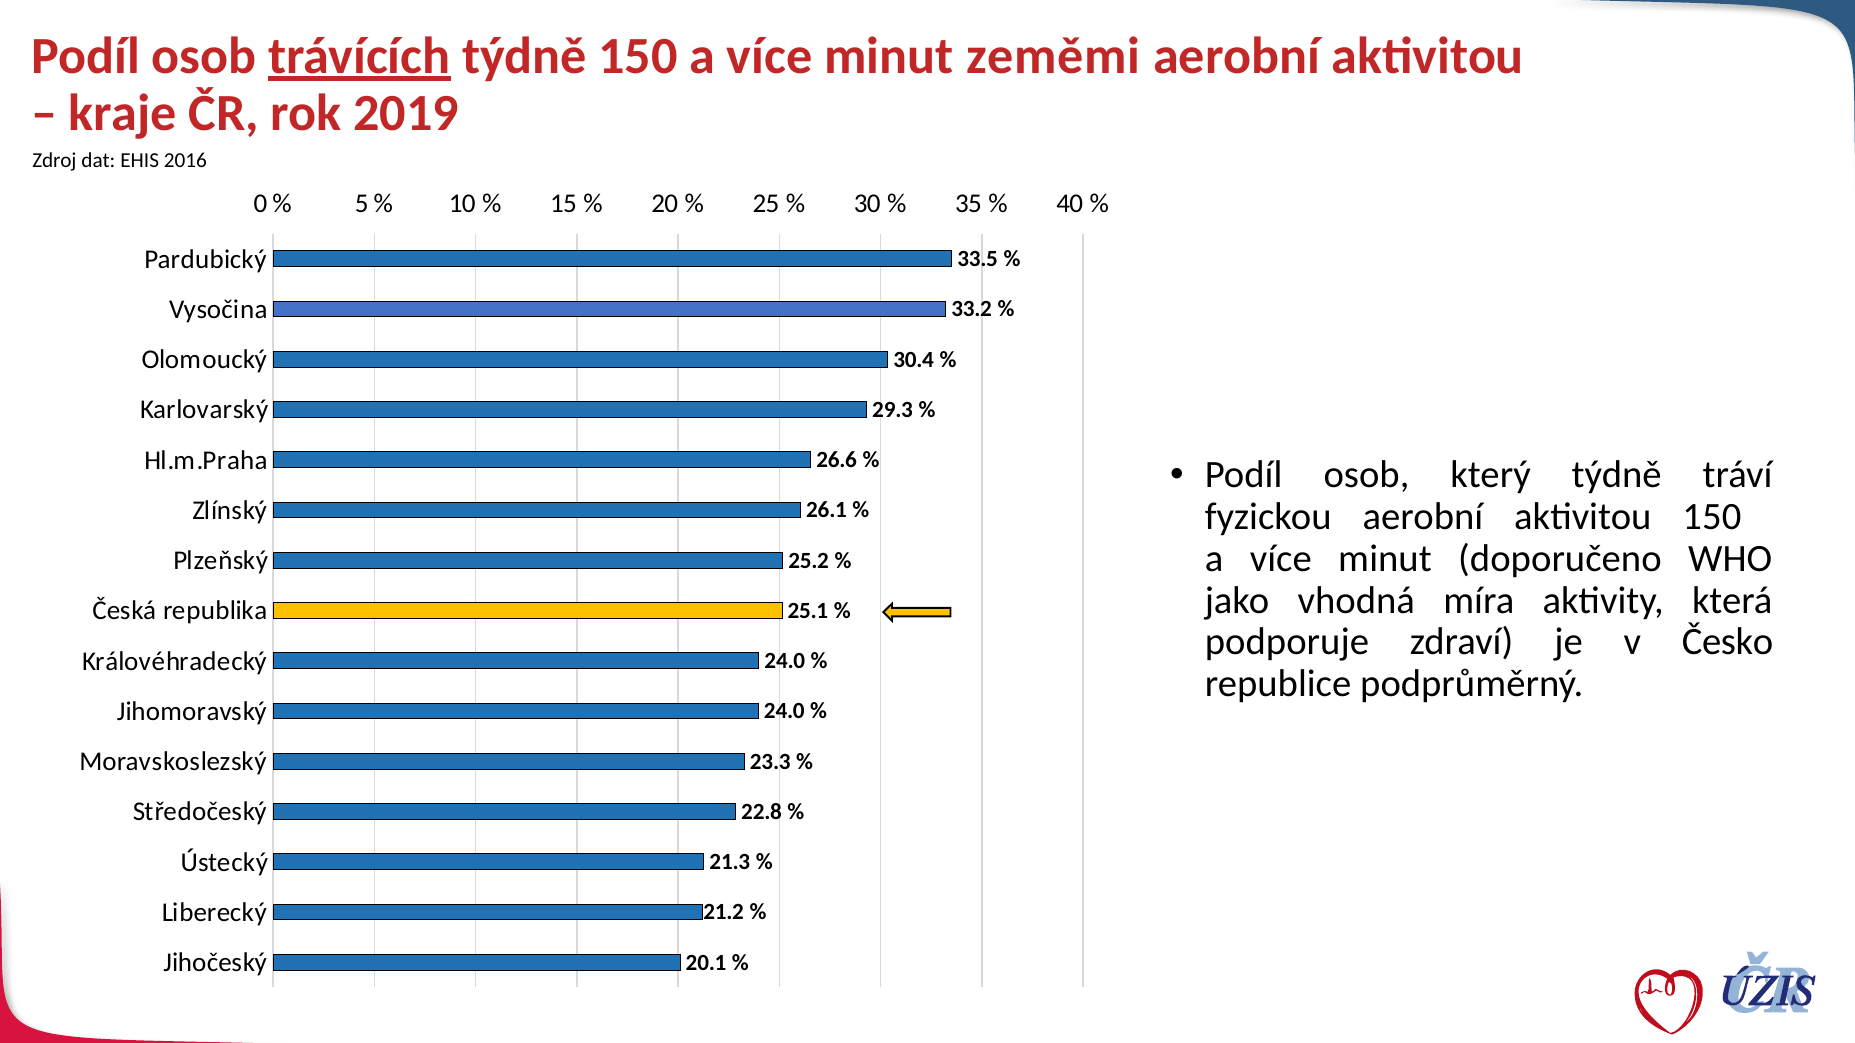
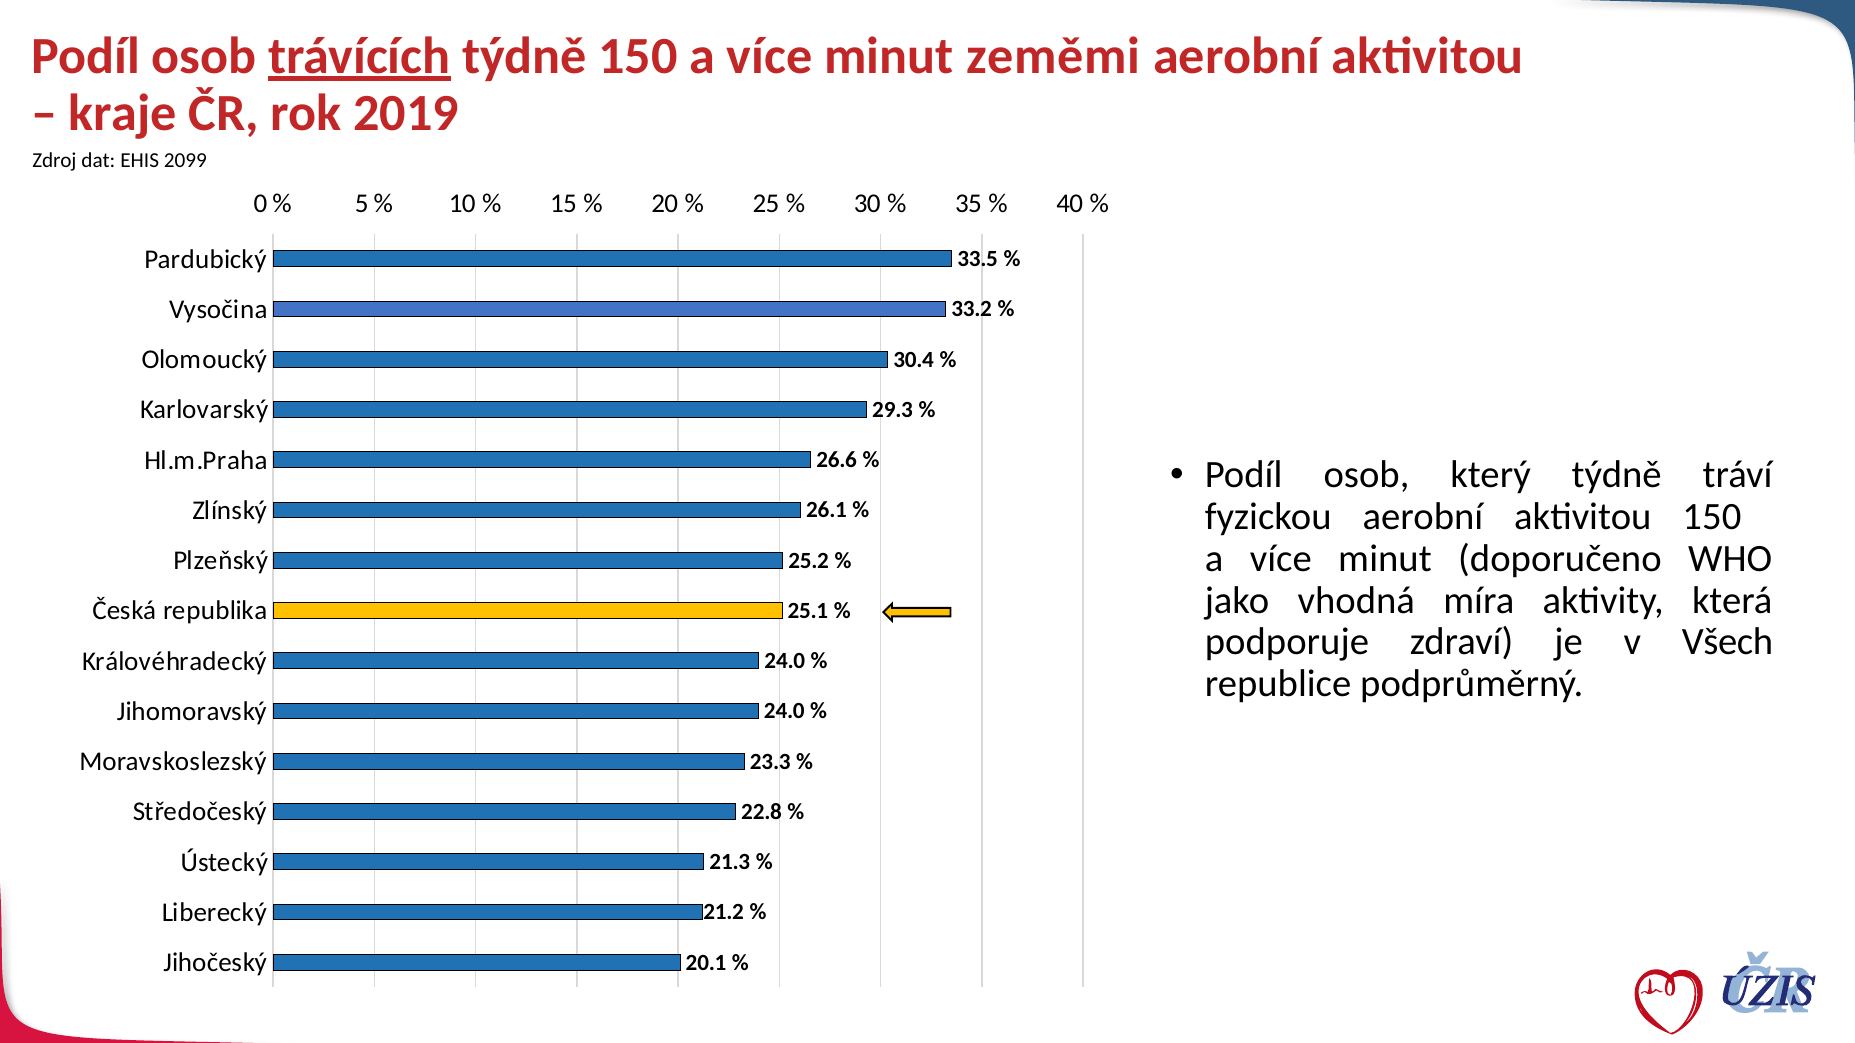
2016: 2016 -> 2099 (185, 160)
Česko: Česko -> Všech (1727, 642)
